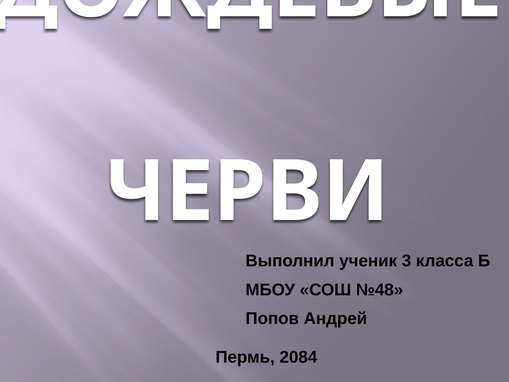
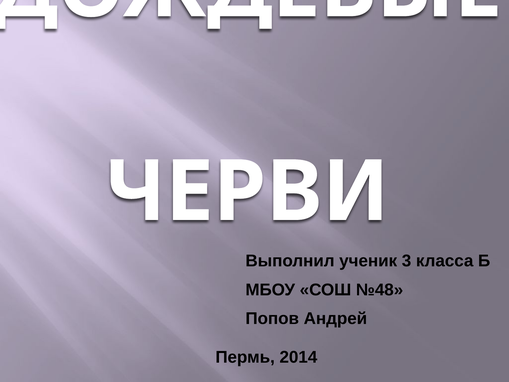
2084: 2084 -> 2014 (298, 357)
